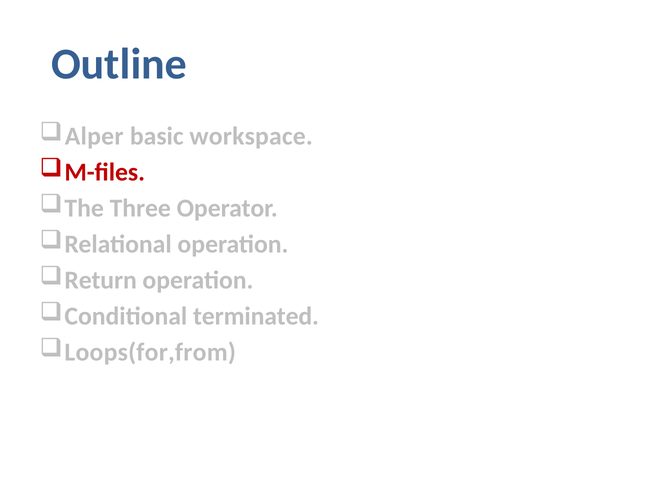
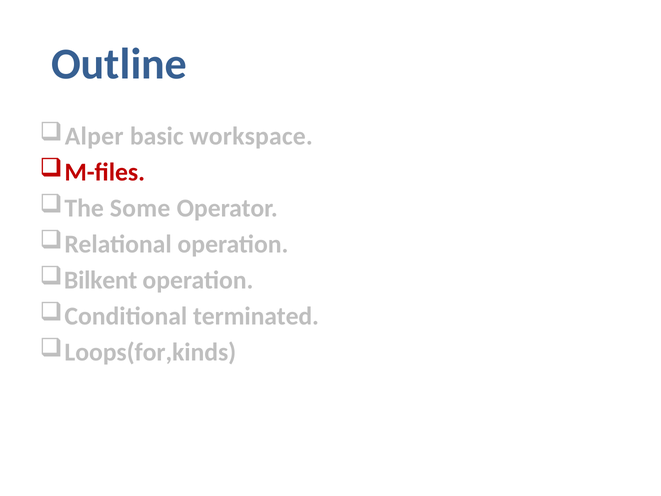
Three: Three -> Some (140, 208)
Return: Return -> Bilkent (101, 280)
Loops(for,from: Loops(for,from -> Loops(for,kinds (150, 352)
